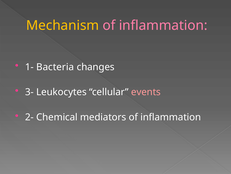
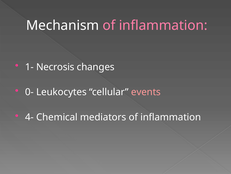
Mechanism colour: yellow -> white (63, 25)
Bacteria: Bacteria -> Necrosis (55, 67)
3-: 3- -> 0- (29, 92)
2-: 2- -> 4- (29, 117)
